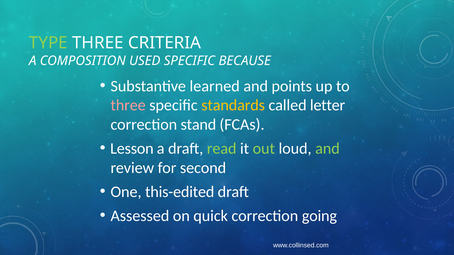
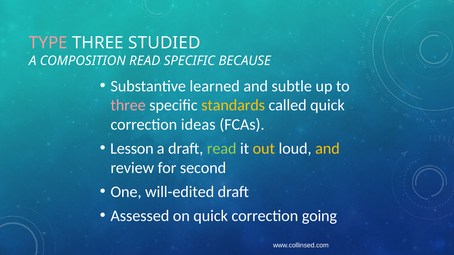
TYPE colour: light green -> pink (48, 43)
CRITERIA: CRITERIA -> STUDIED (164, 43)
COMPOSITION USED: USED -> READ (145, 61)
points: points -> subtle (292, 86)
called letter: letter -> quick (328, 106)
stand: stand -> ideas (198, 125)
out colour: light green -> yellow (264, 149)
and colour: light green -> yellow (327, 149)
this-edited: this-edited -> will-edited (180, 192)
